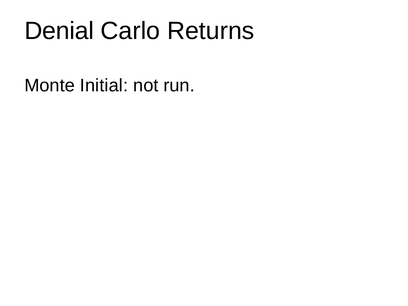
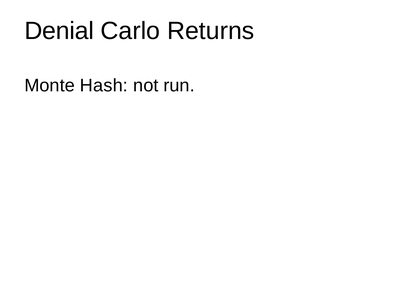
Initial: Initial -> Hash (104, 86)
